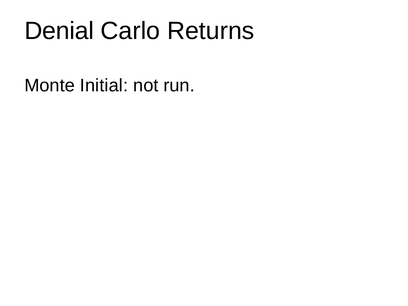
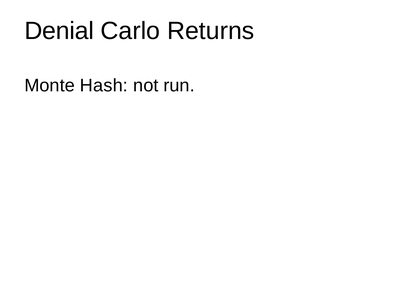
Initial: Initial -> Hash (104, 86)
